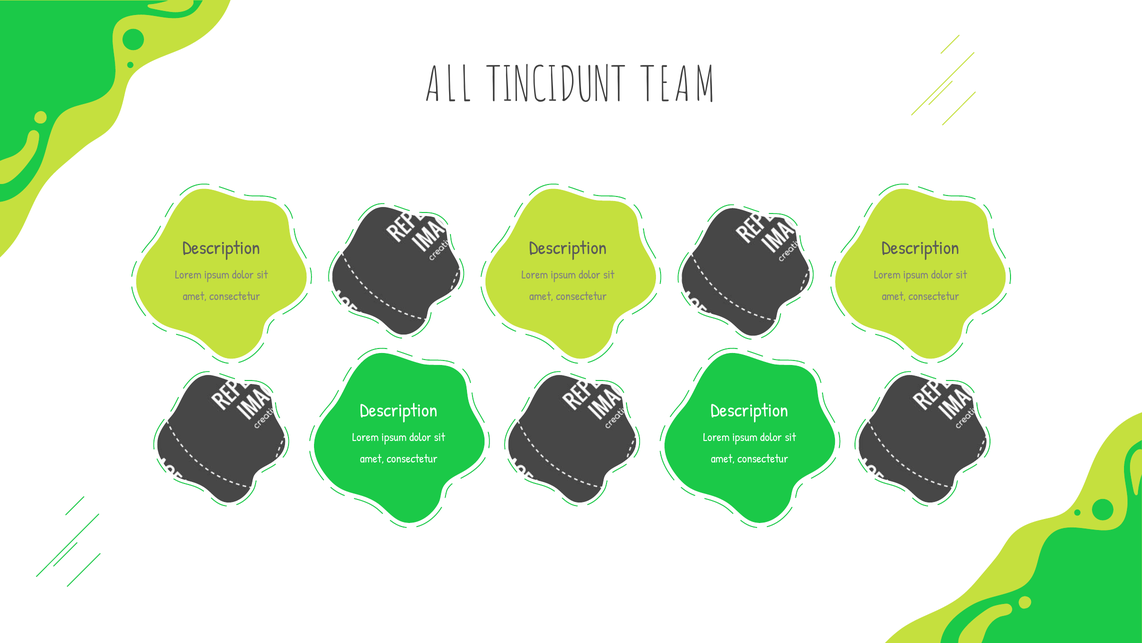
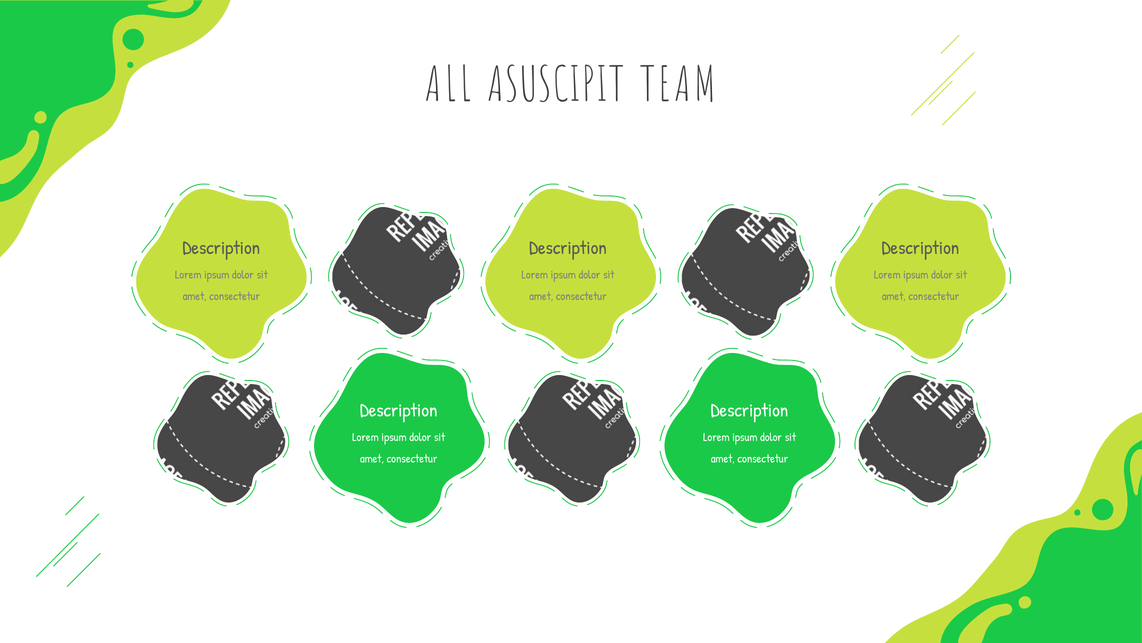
TINCIDUNT: TINCIDUNT -> ASUSCIPIT (556, 85)
